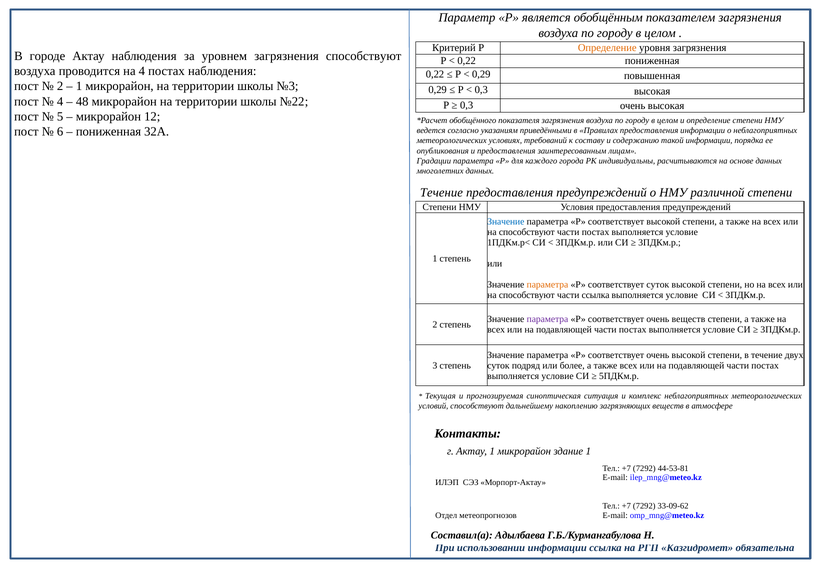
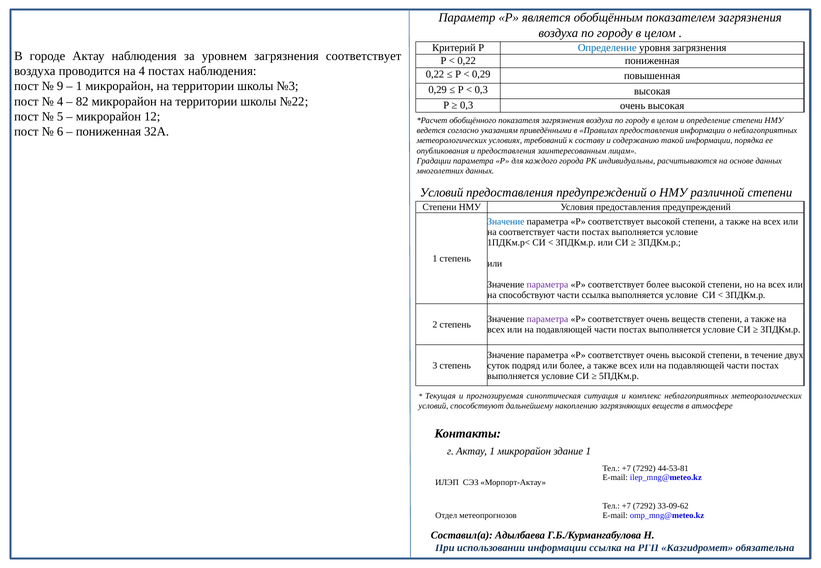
Определение colour: orange -> blue (607, 48)
загрязнения способствуют: способствуют -> соответствует (364, 56)
2: 2 -> 9 (60, 86)
48: 48 -> 82 (82, 102)
Течение: Течение -> Условий (442, 193)
способствуют: способствуют -> соответствует (527, 232)
параметра colour: orange -> purple (547, 285)
соответствует суток: суток -> более (658, 285)
